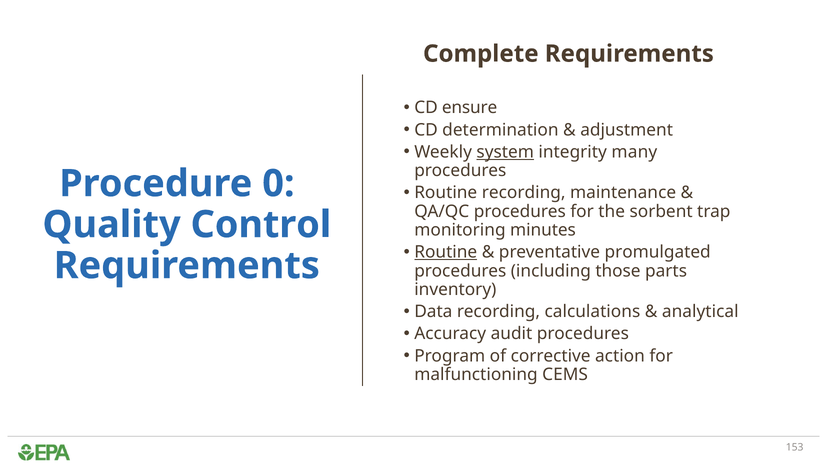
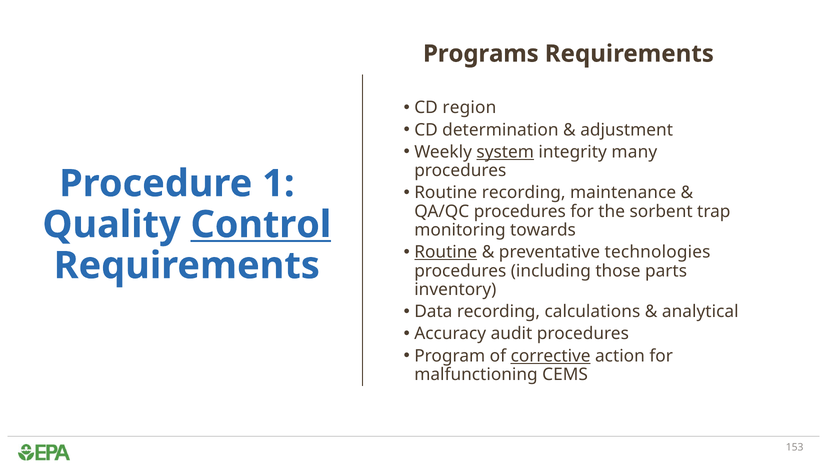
Complete: Complete -> Programs (481, 54)
ensure: ensure -> region (469, 108)
0: 0 -> 1 (278, 184)
Control underline: none -> present (261, 225)
minutes: minutes -> towards (543, 230)
promulgated: promulgated -> technologies (658, 252)
corrective underline: none -> present (551, 356)
